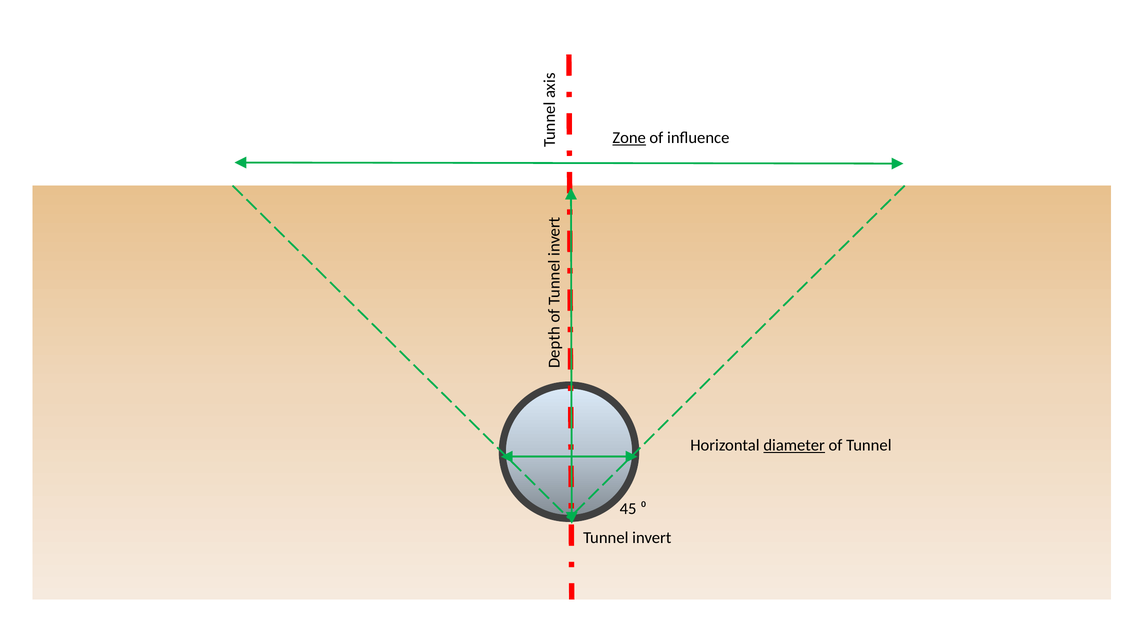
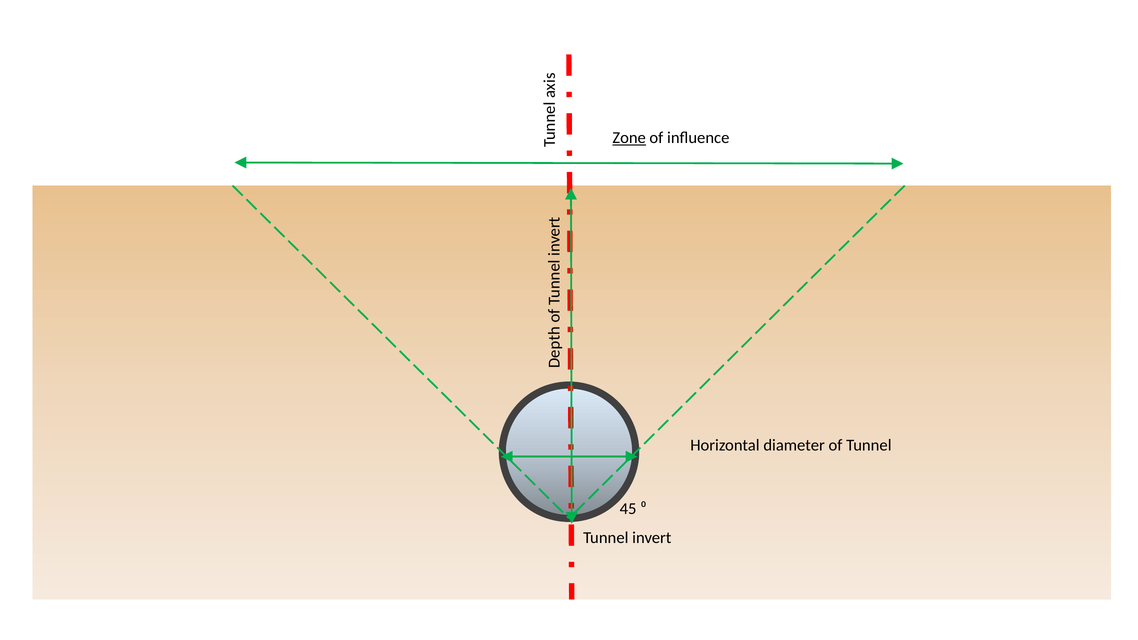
diameter underline: present -> none (794, 445)
